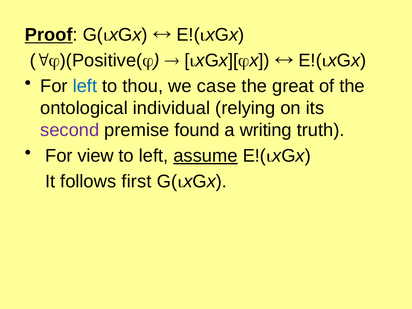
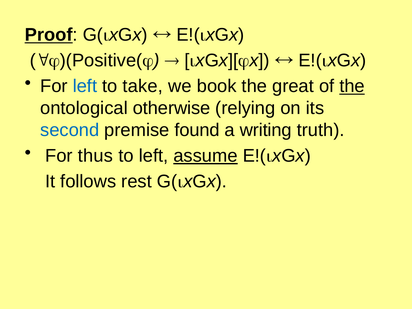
thou: thou -> take (143, 86)
case: case -> book (217, 86)
the underline: none -> present (352, 86)
individual: individual -> otherwise (172, 108)
second colour: purple -> blue (70, 130)
view: view -> thus (95, 156)
first: first -> rest (137, 181)
